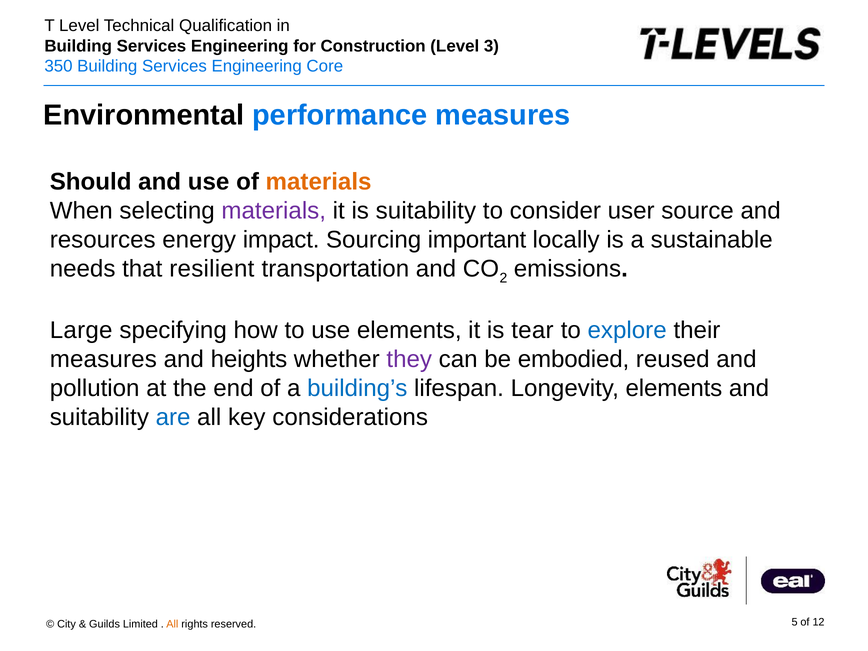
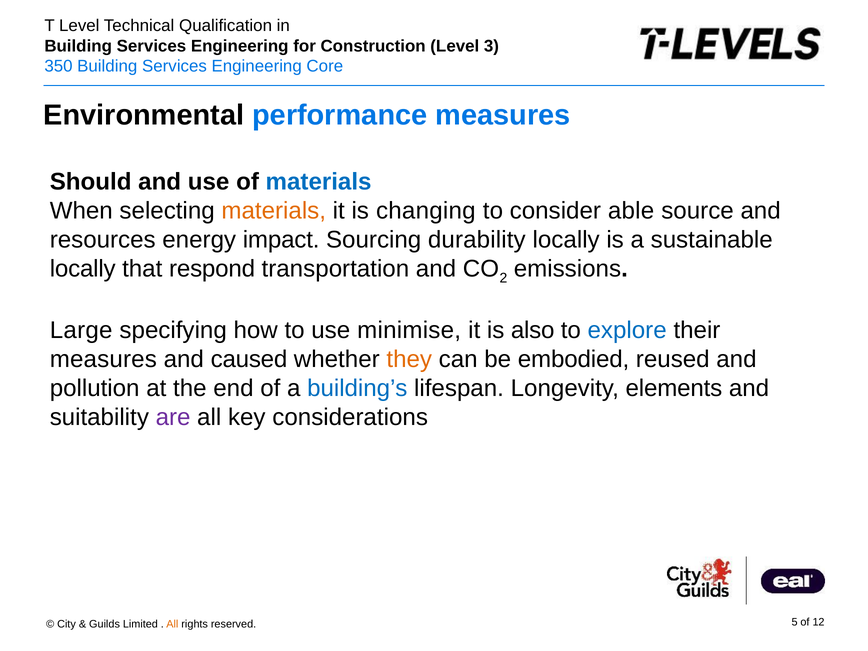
materials colour: orange -> blue (319, 182)
materials colour: purple -> orange (274, 211)
is suitability: suitability -> changing (426, 211)
user: user -> able (631, 211)
important: important -> durability (477, 240)
needs: needs -> locally (83, 269)
resilient: resilient -> respond (212, 269)
use elements: elements -> minimise (409, 331)
tear: tear -> also (533, 331)
heights: heights -> caused (249, 359)
they colour: purple -> orange (409, 359)
are colour: blue -> purple (173, 417)
